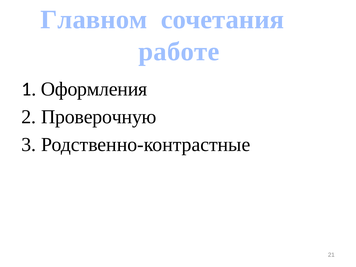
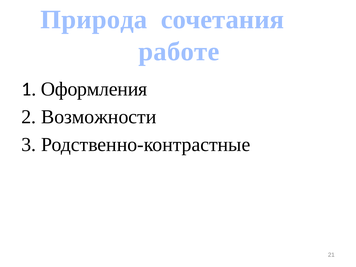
Главном: Главном -> Природа (94, 20)
Проверочную: Проверочную -> Возможности (99, 117)
